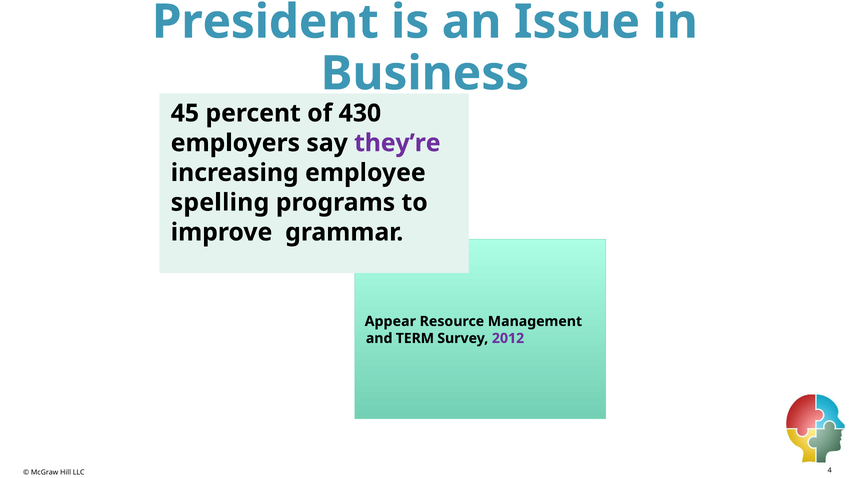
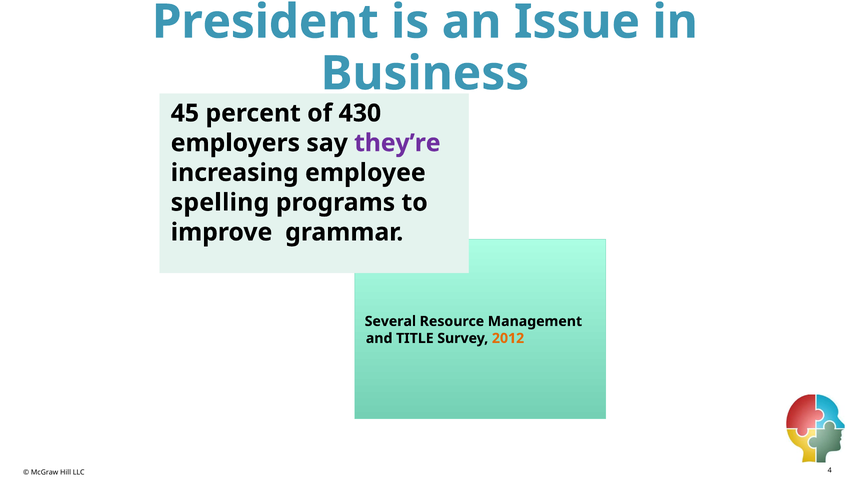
Appear: Appear -> Several (390, 321)
TERM: TERM -> TITLE (415, 338)
2012 colour: purple -> orange (508, 338)
